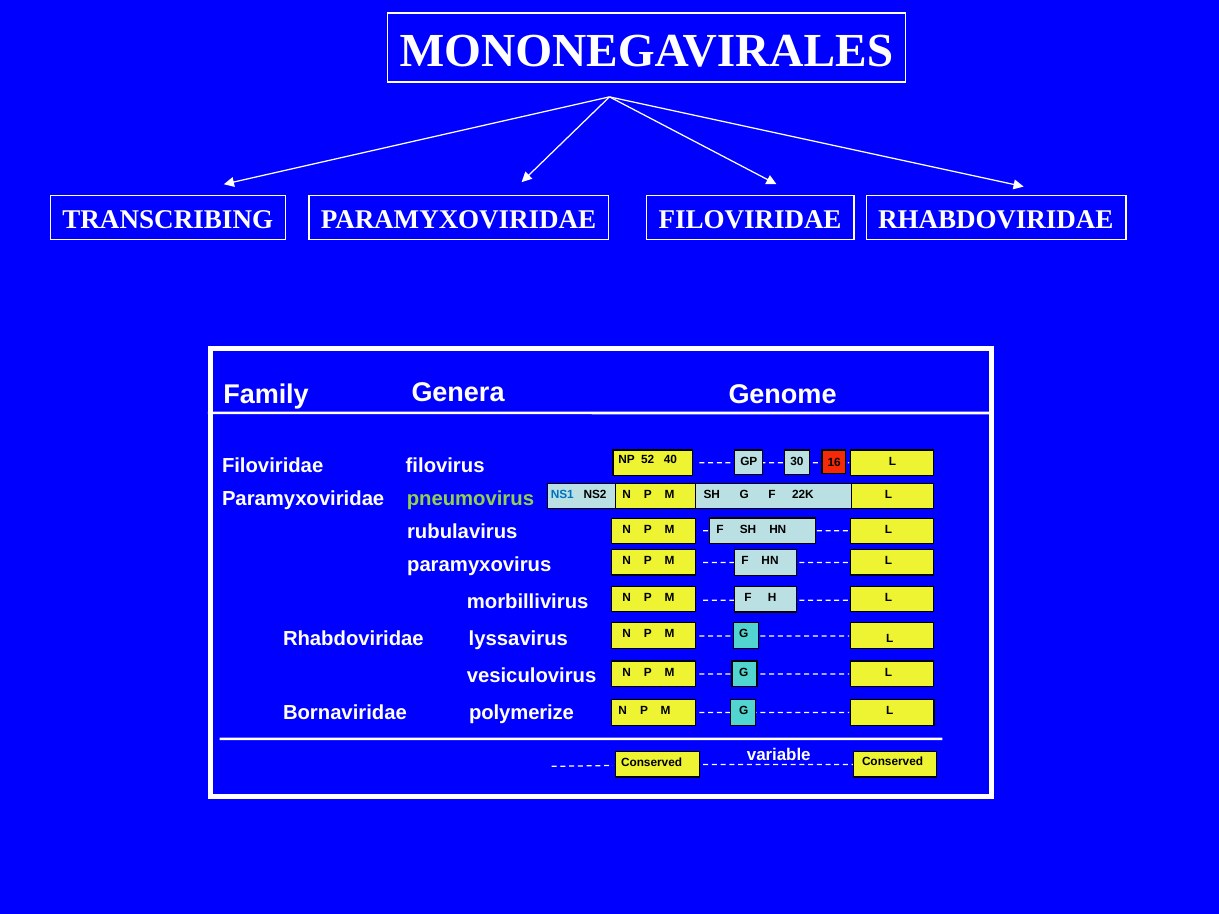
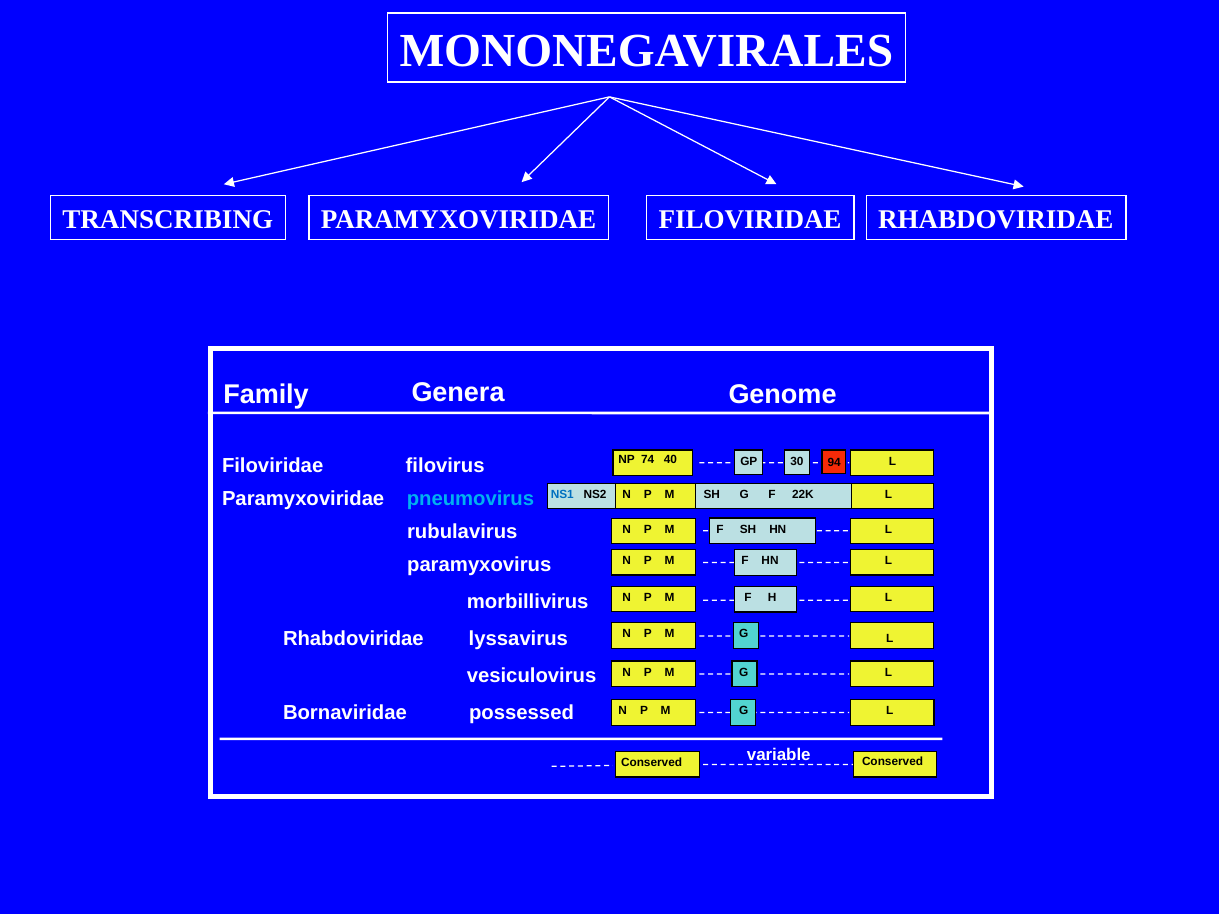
52: 52 -> 74 (648, 460)
16: 16 -> 94 (834, 462)
pneumovirus colour: light green -> light blue (470, 499)
polymerize: polymerize -> possessed (522, 713)
